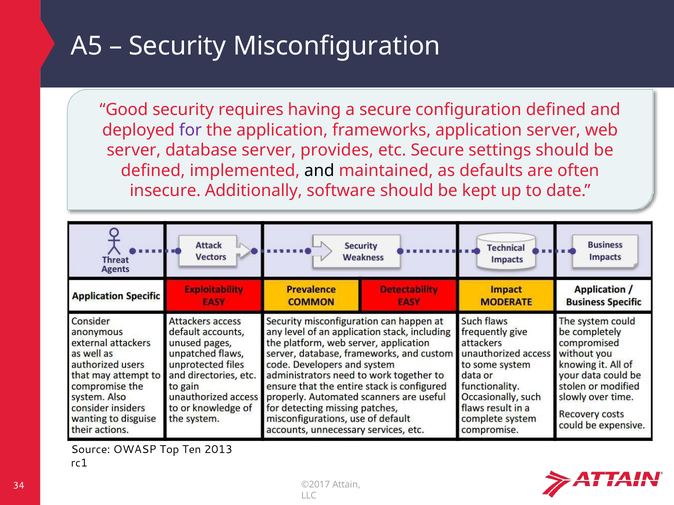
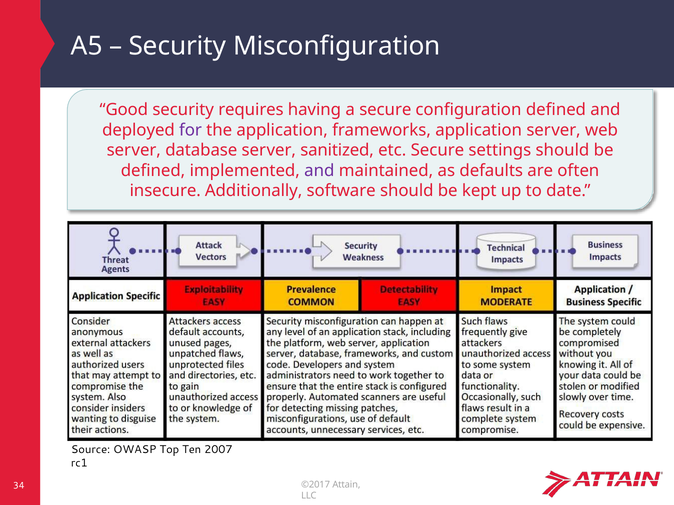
provides: provides -> sanitized (337, 150)
and colour: black -> purple (319, 171)
2013: 2013 -> 2007 (218, 450)
